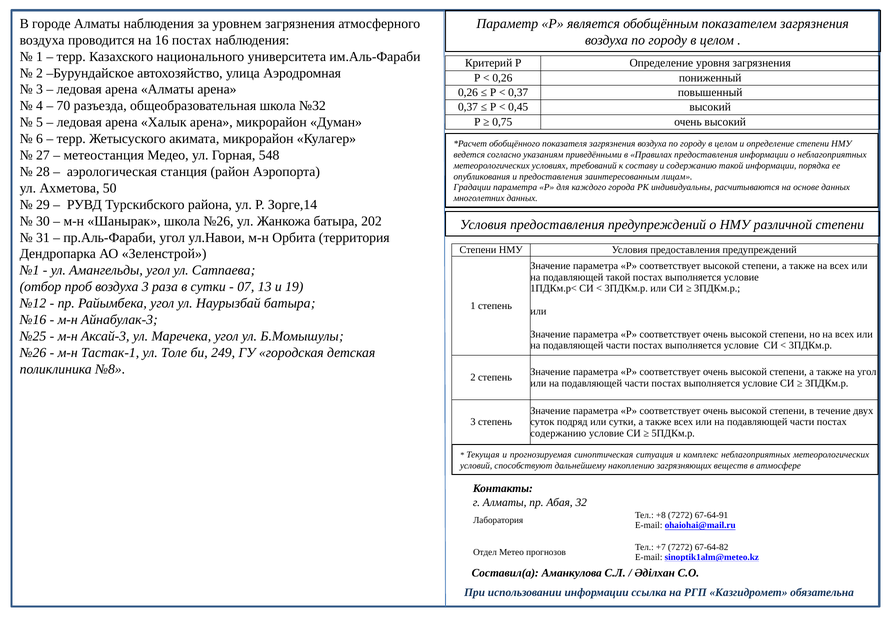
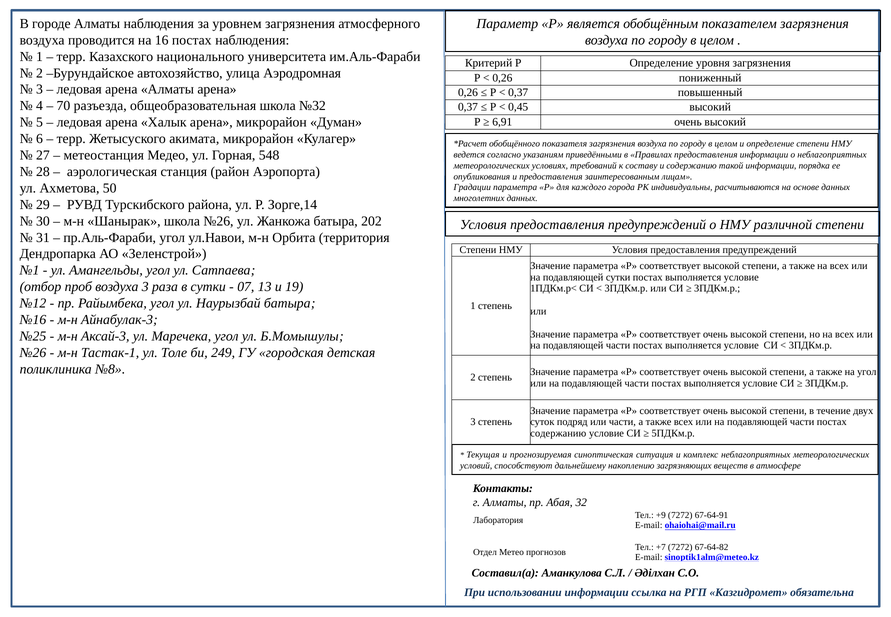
0,75: 0,75 -> 6,91 (502, 122)
подавляющей такой: такой -> сутки (618, 277)
или сутки: сутки -> части (622, 422)
+8: +8 -> +9 (661, 515)
